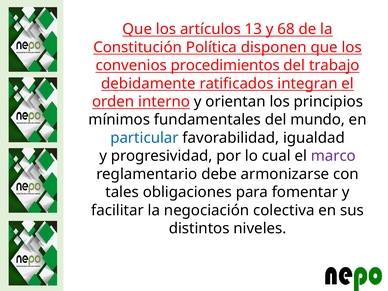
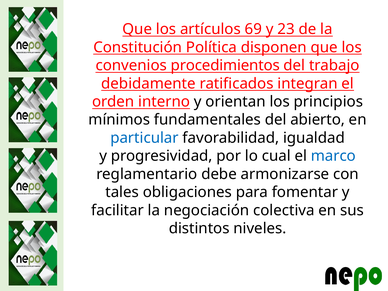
13: 13 -> 69 (253, 29)
68: 68 -> 23 (286, 29)
mundo: mundo -> abierto (318, 120)
marco colour: purple -> blue (333, 156)
